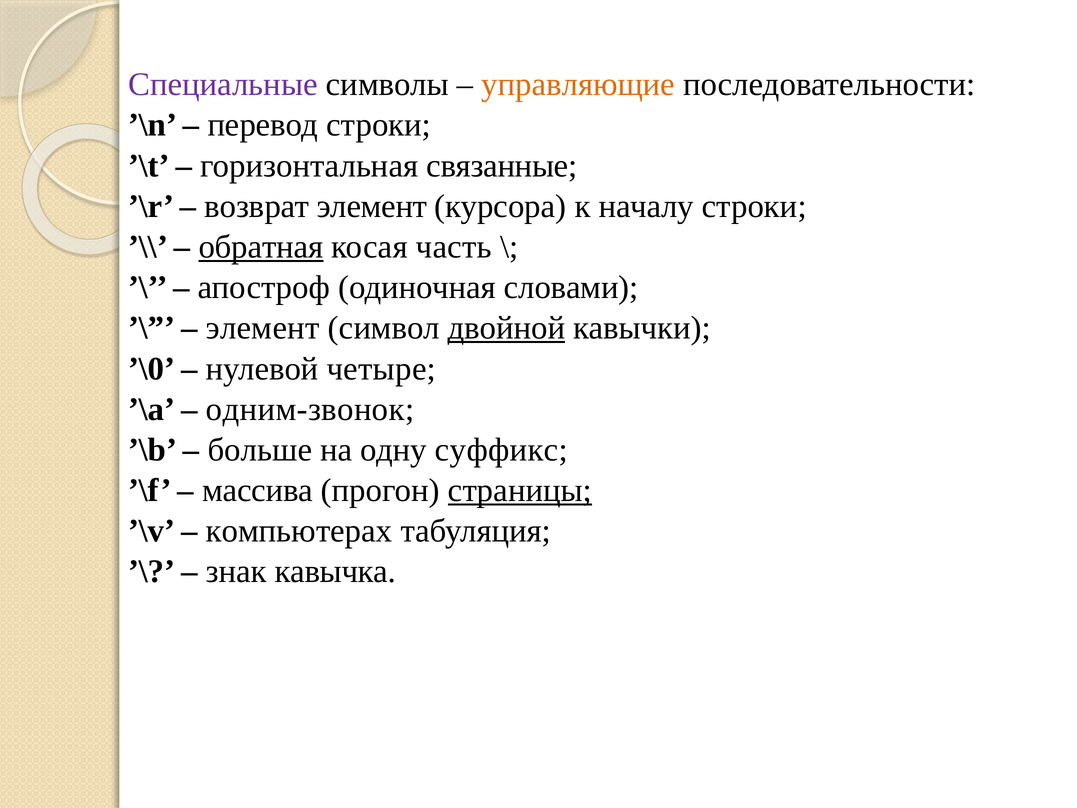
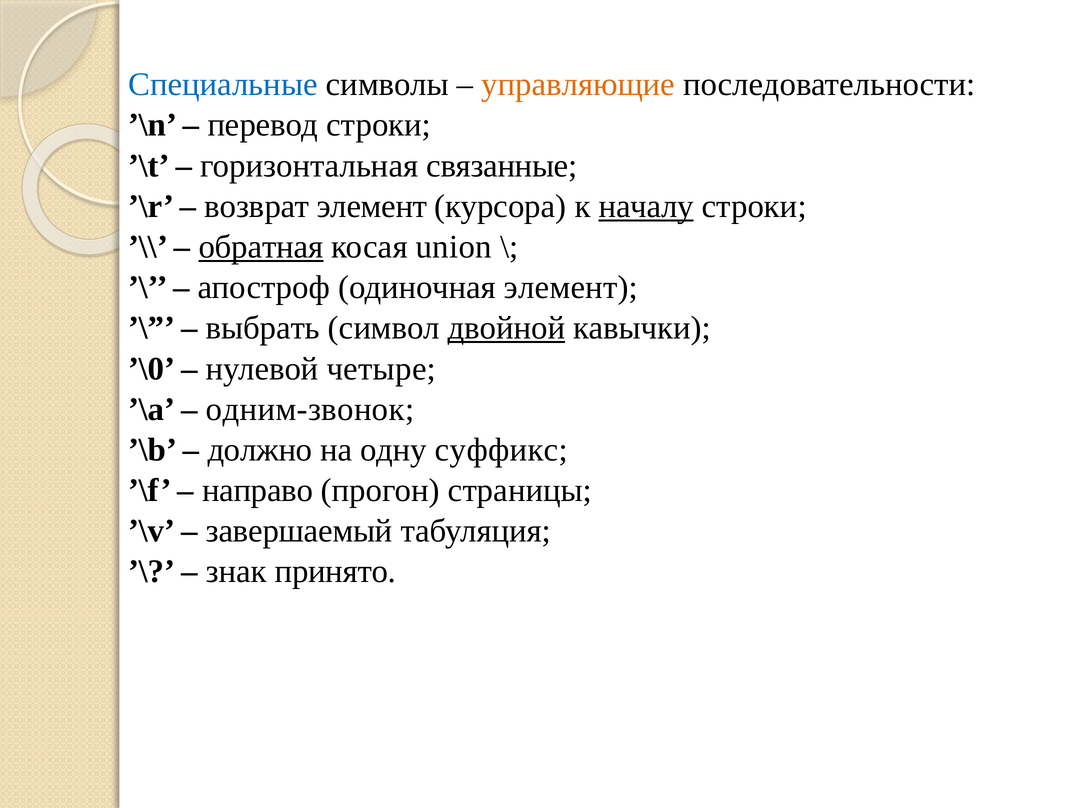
Специальные colour: purple -> blue (223, 85)
началу underline: none -> present (646, 206)
часть: часть -> union (454, 247)
одиночная словами: словами -> элемент (571, 287)
элемент: элемент -> выбрать (263, 328)
больше: больше -> должно (260, 450)
массива: массива -> направо (258, 490)
страницы underline: present -> none (520, 490)
компьютерах: компьютерах -> завершаемый (299, 531)
кавычка: кавычка -> принято (335, 571)
